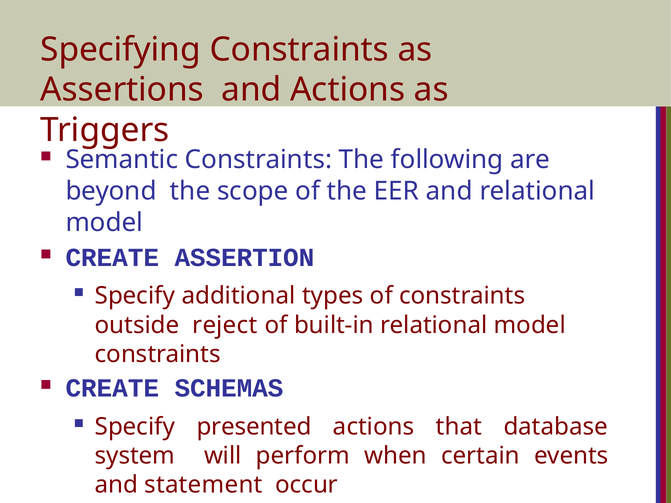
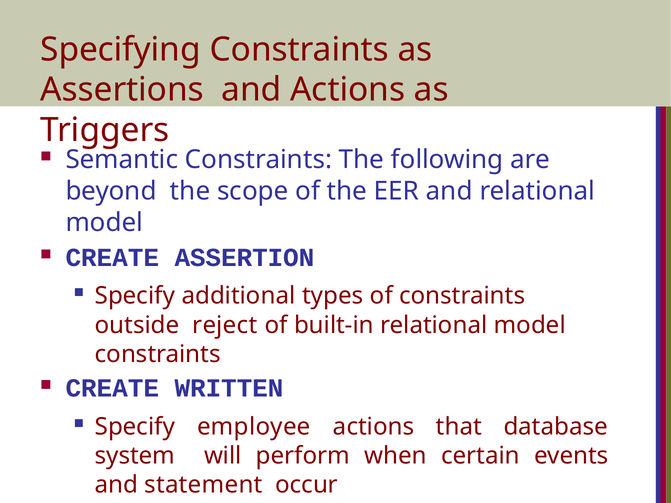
SCHEMAS: SCHEMAS -> WRITTEN (229, 389)
presented: presented -> employee (254, 427)
